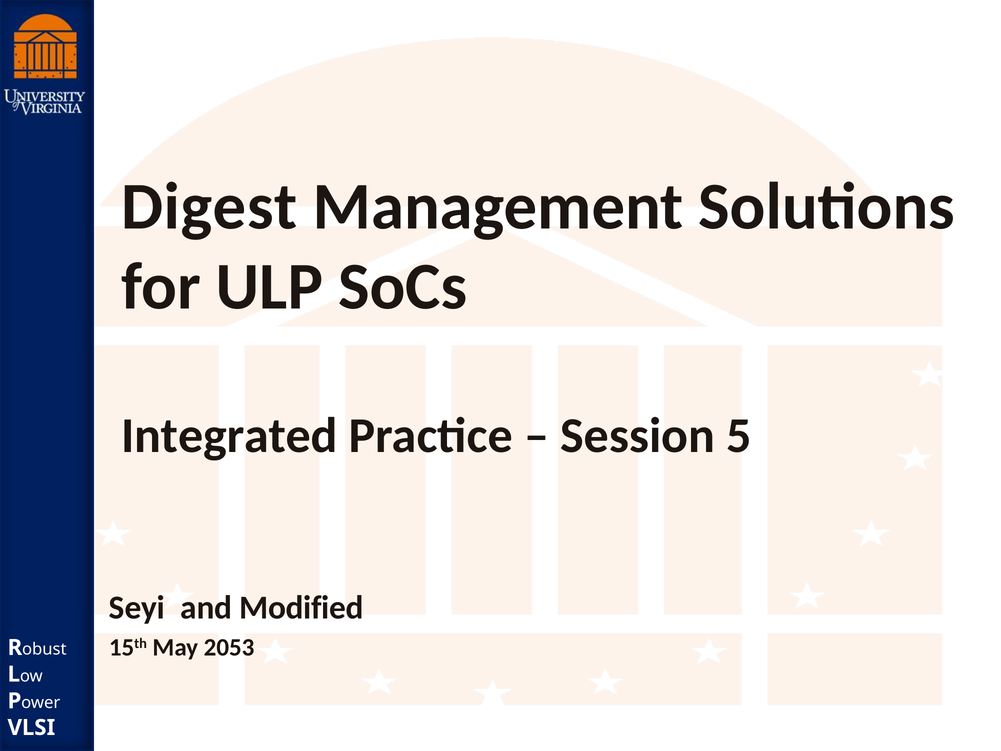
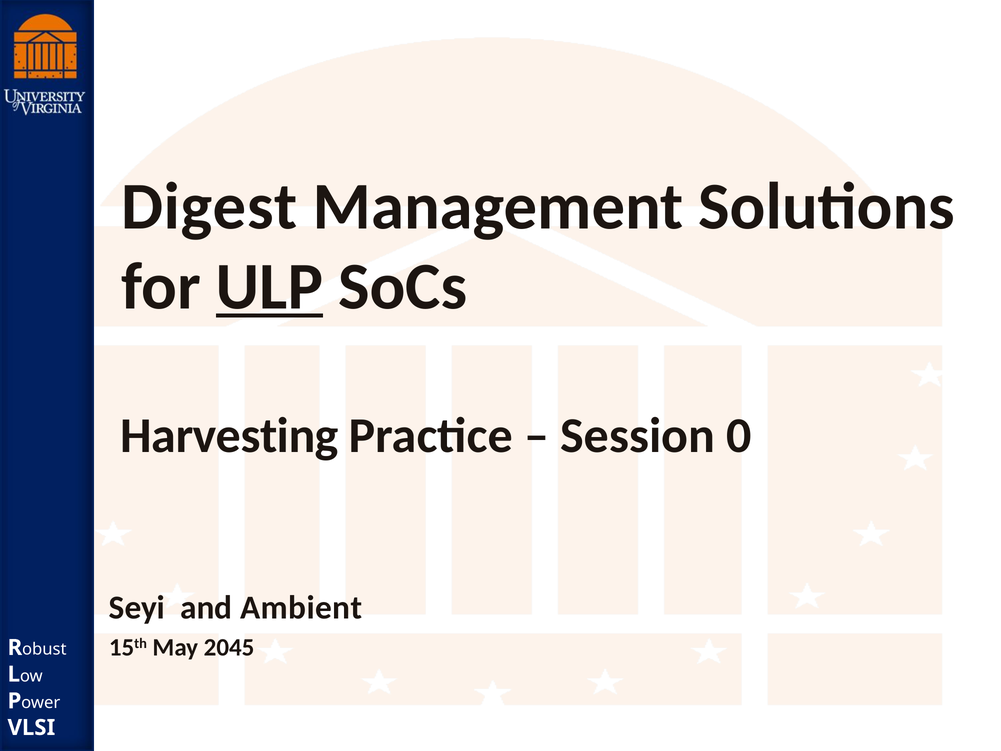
ULP underline: none -> present (269, 287)
Integrated: Integrated -> Harvesting (230, 436)
5: 5 -> 0 (739, 436)
Modified: Modified -> Ambient (301, 608)
2053: 2053 -> 2045 (229, 647)
